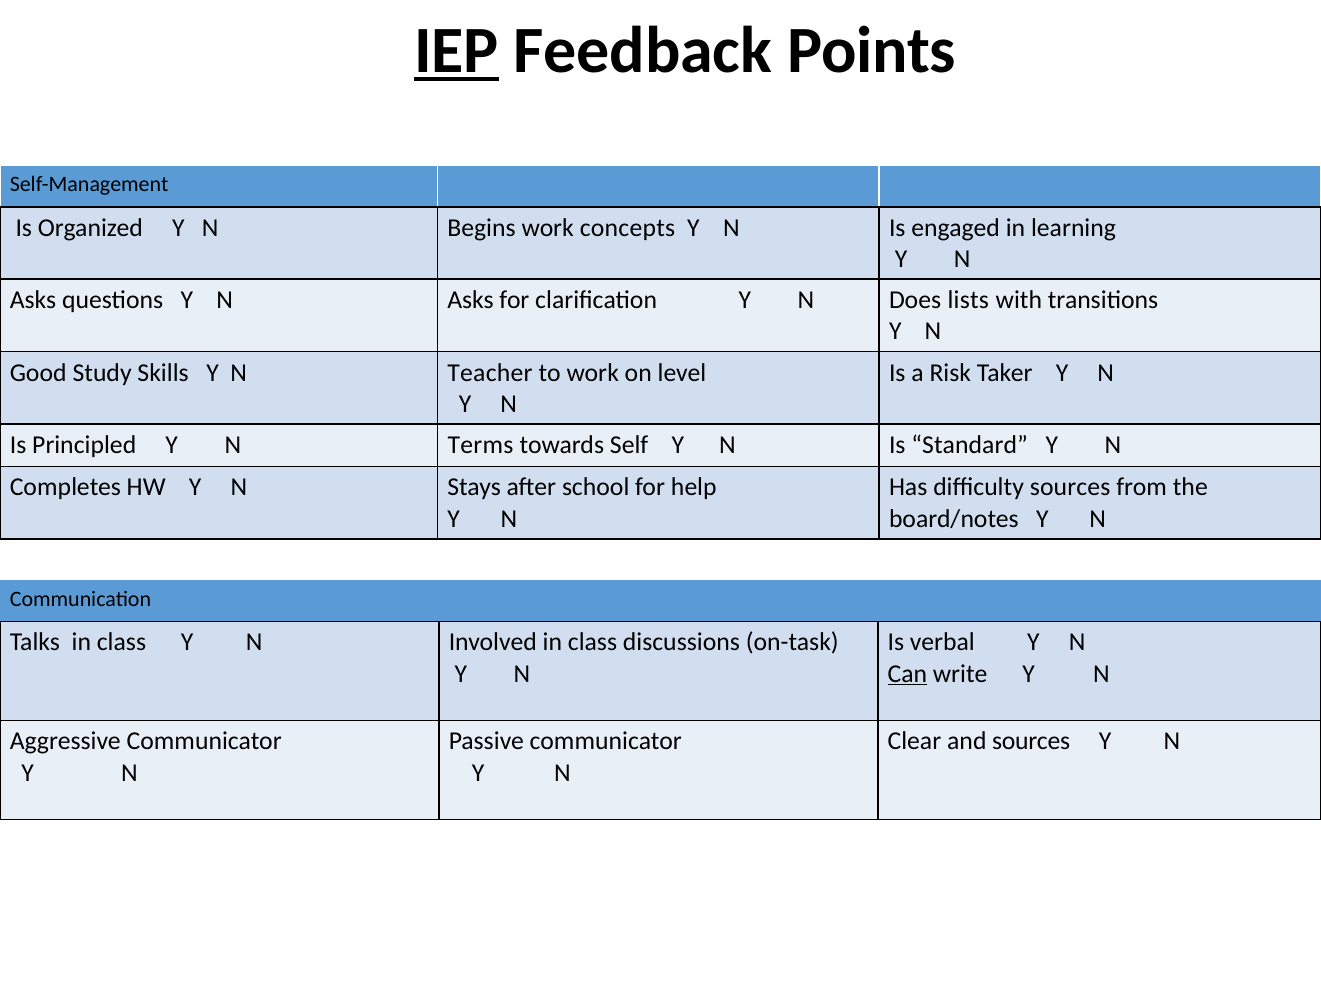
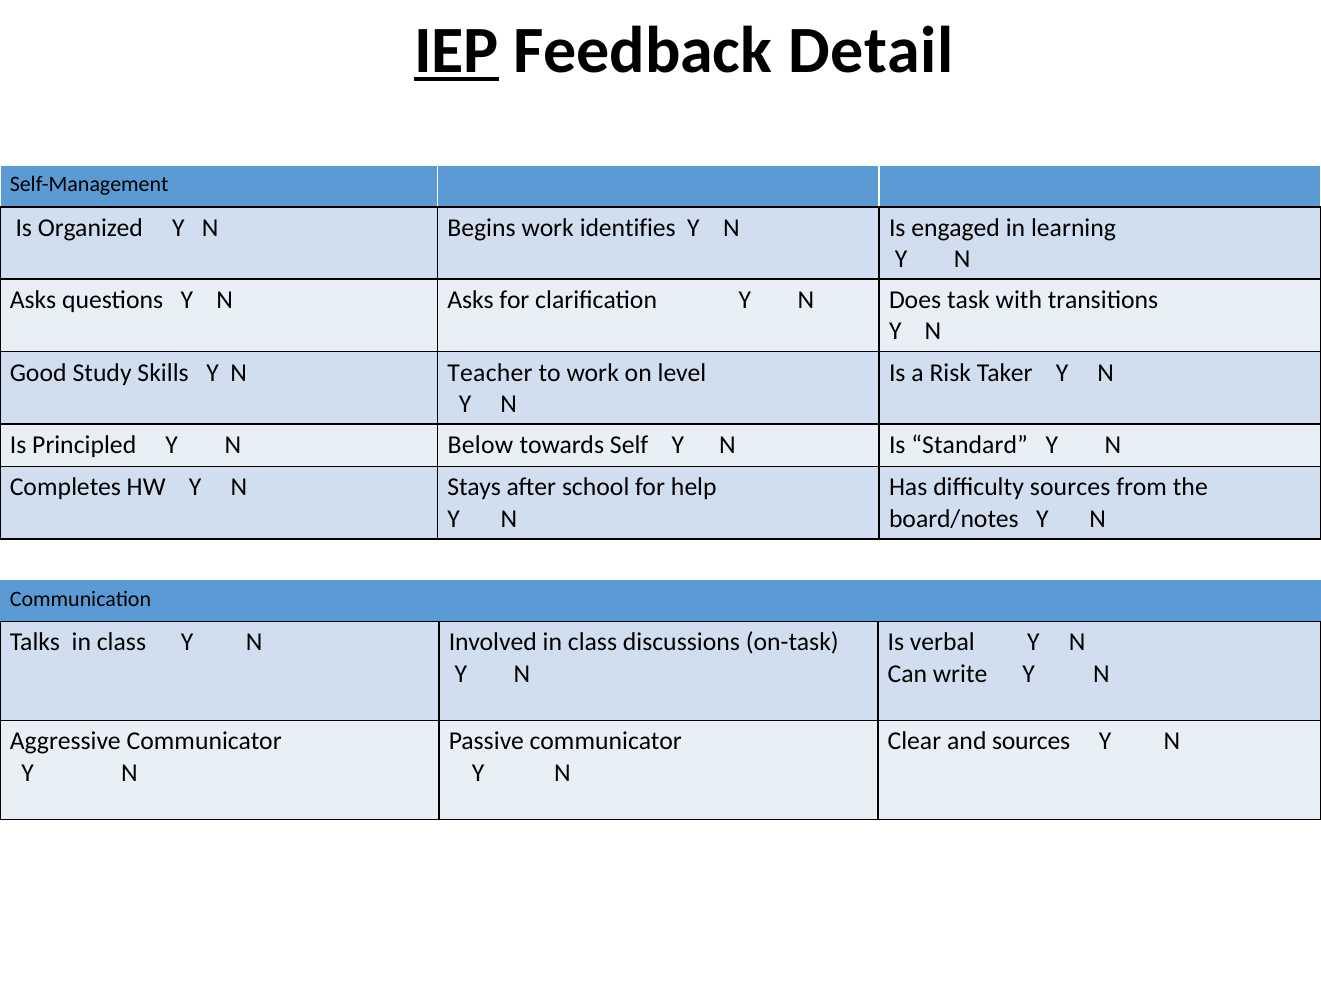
Points: Points -> Detail (871, 51)
concepts: concepts -> identifies (628, 228)
lists: lists -> task (968, 300)
Terms: Terms -> Below (480, 445)
Can underline: present -> none (907, 674)
